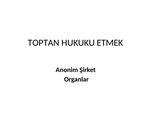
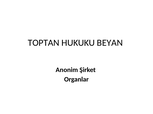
ETMEK: ETMEK -> BEYAN (110, 43)
